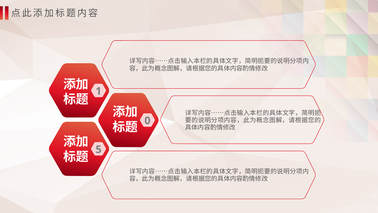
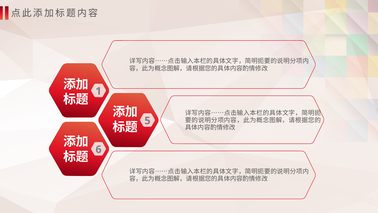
0: 0 -> 5 (147, 120)
5: 5 -> 6 (99, 149)
